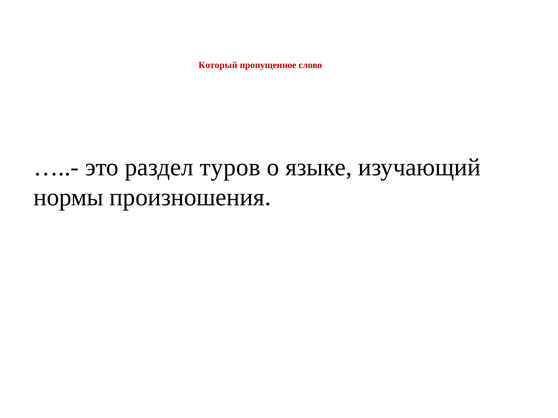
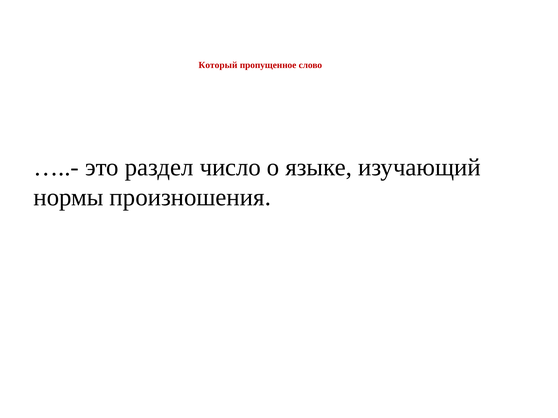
туров: туров -> число (230, 168)
